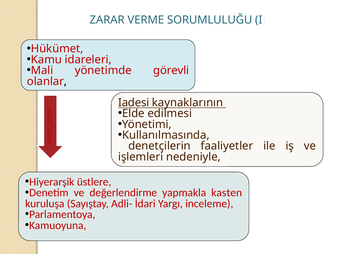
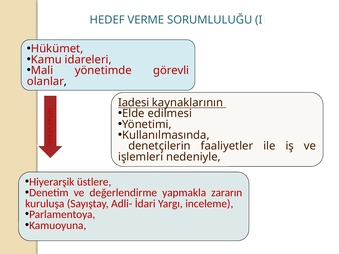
ZARAR: ZARAR -> HEDEF (107, 20)
kasten: kasten -> zararın (227, 193)
